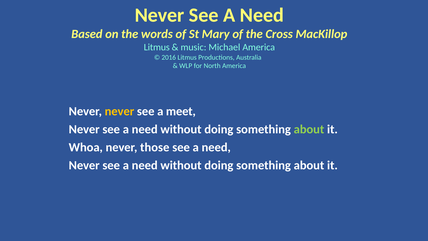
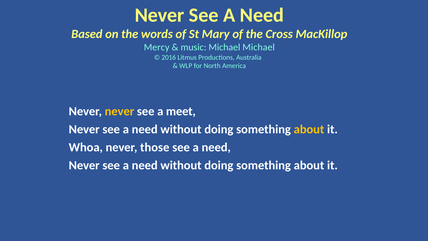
Litmus: Litmus -> Mercy (157, 47)
Michael America: America -> Michael (259, 47)
about colour: light green -> yellow (309, 129)
